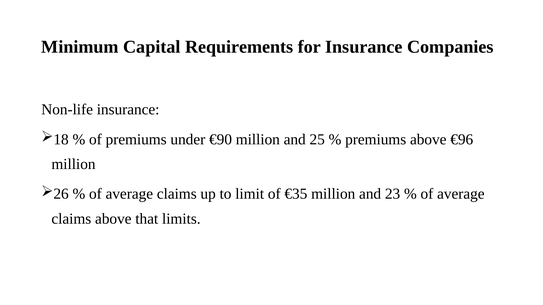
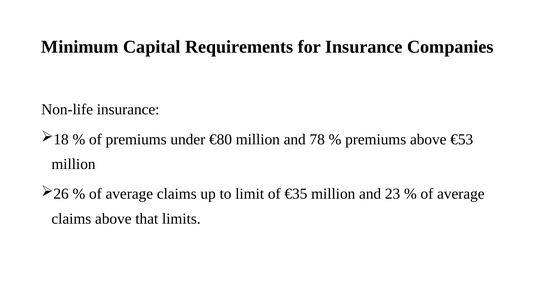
€90: €90 -> €80 (221, 140)
25: 25 -> 78 (317, 140)
€96: €96 -> €53 (462, 140)
